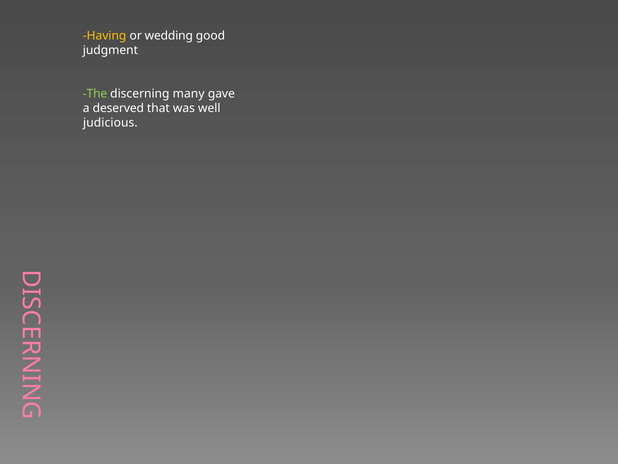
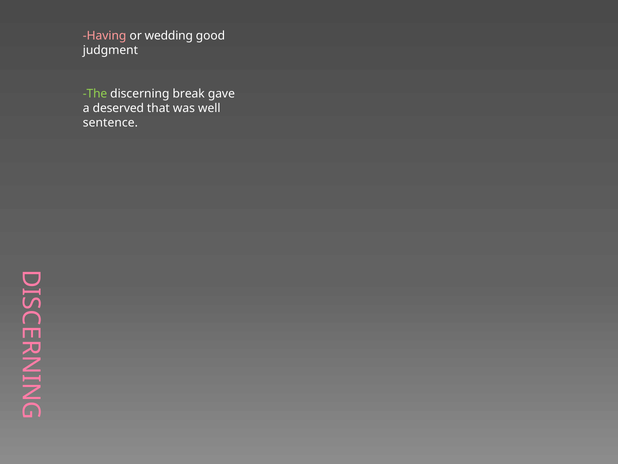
Having colour: yellow -> pink (105, 36)
many: many -> break (189, 94)
judicious: judicious -> sentence (110, 123)
